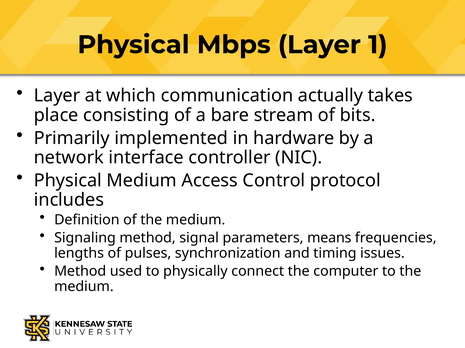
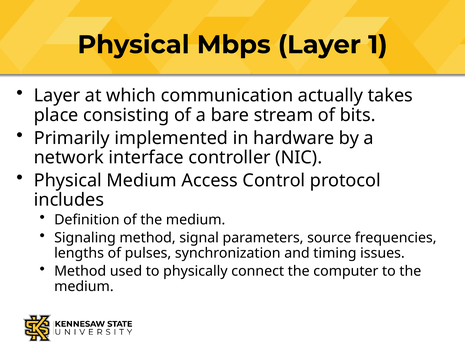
means: means -> source (329, 238)
